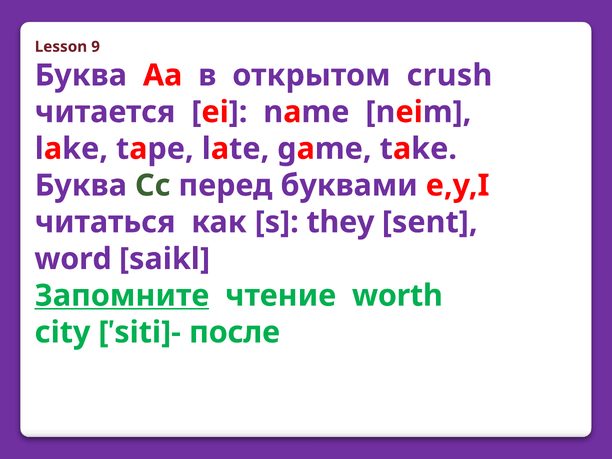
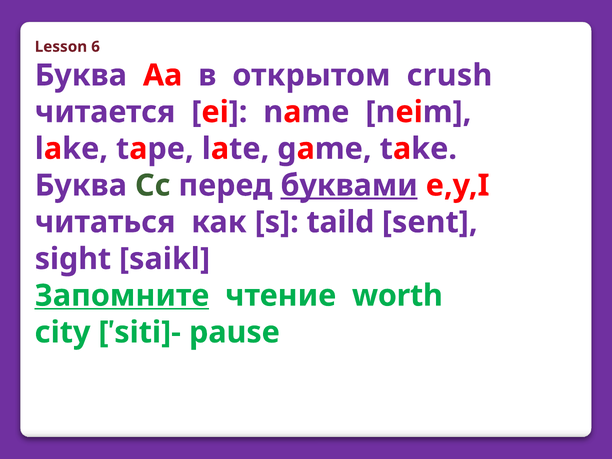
9: 9 -> 6 (96, 47)
буквами underline: none -> present (349, 185)
they: they -> taild (340, 222)
word: word -> sight (73, 259)
после: после -> pause (234, 332)
